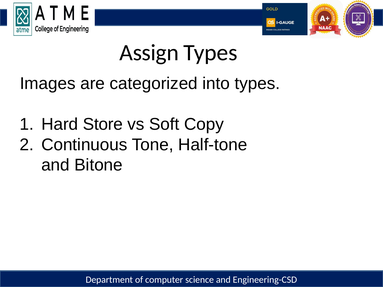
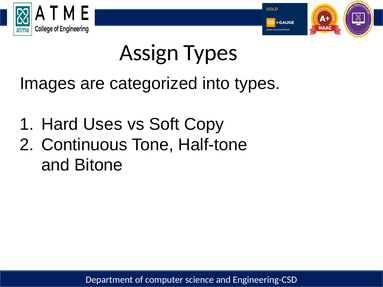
Store: Store -> Uses (103, 124)
